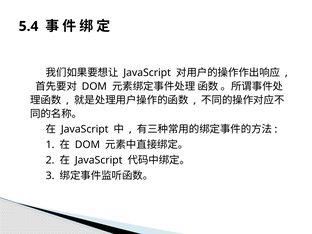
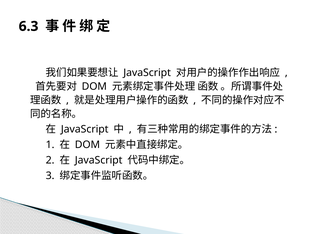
5.4: 5.4 -> 6.3 (29, 26)
